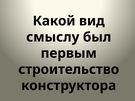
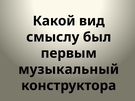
строительство: строительство -> музыкальный (69, 70)
